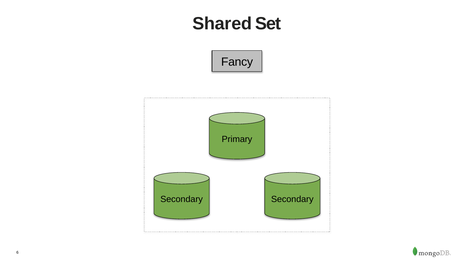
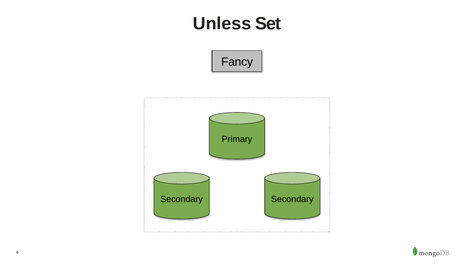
Shared: Shared -> Unless (222, 24)
